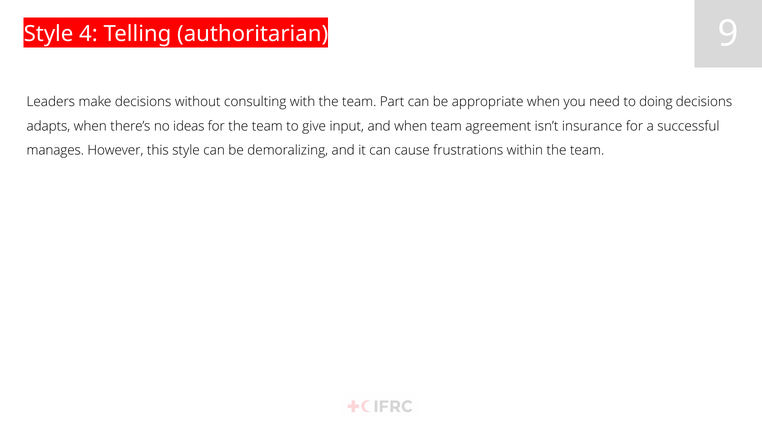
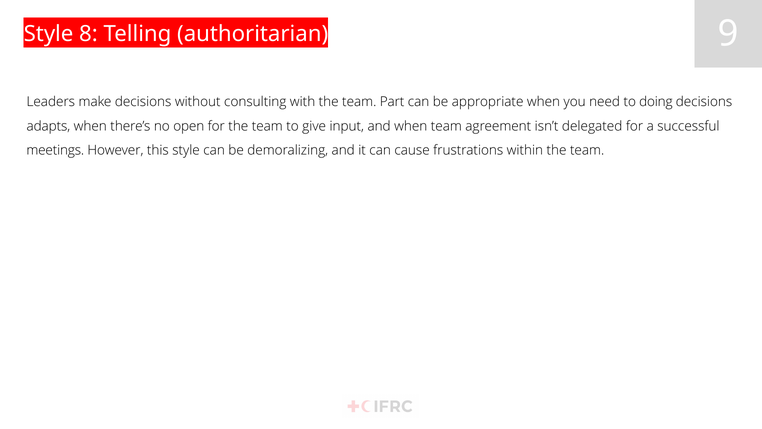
4: 4 -> 8 (88, 34)
ideas: ideas -> open (189, 126)
insurance: insurance -> delegated (592, 126)
manages: manages -> meetings (55, 150)
